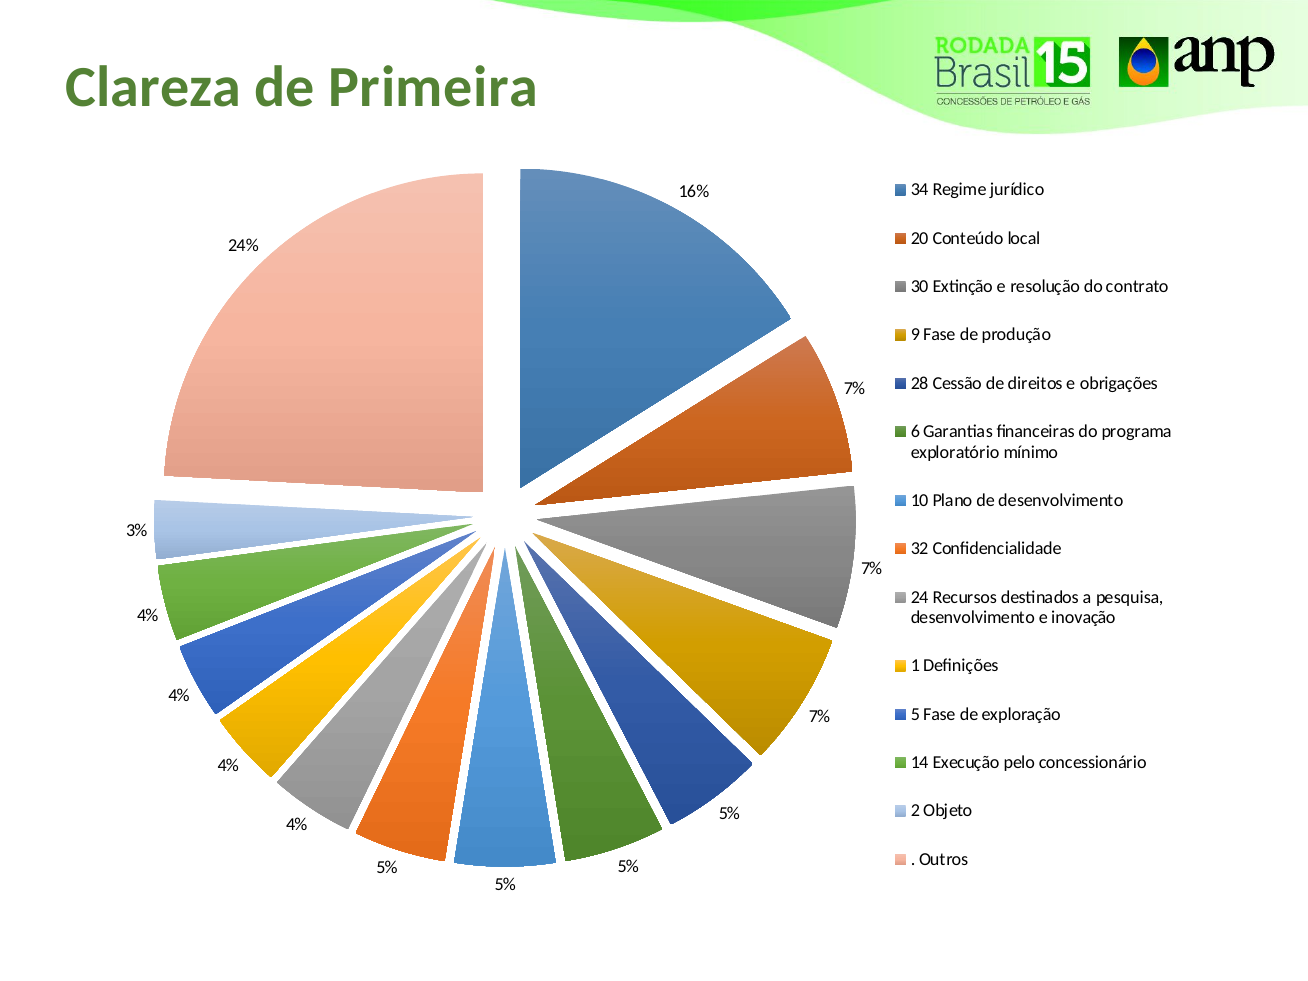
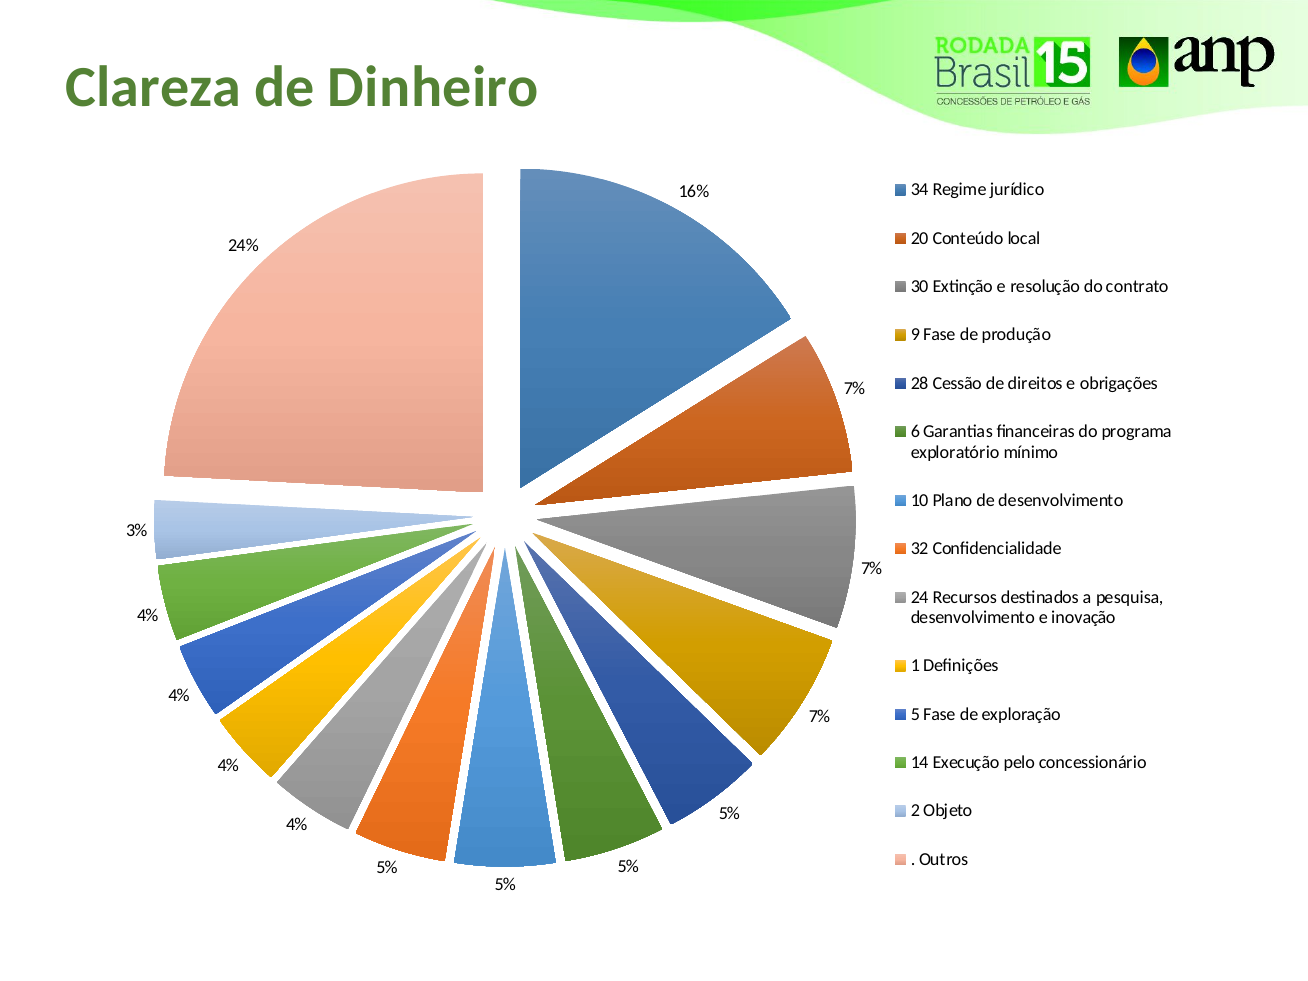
Primeira: Primeira -> Dinheiro (433, 88)
